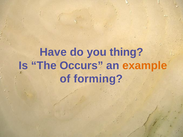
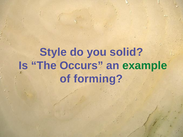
Have: Have -> Style (53, 52)
thing: thing -> solid (126, 52)
example colour: orange -> green (145, 66)
